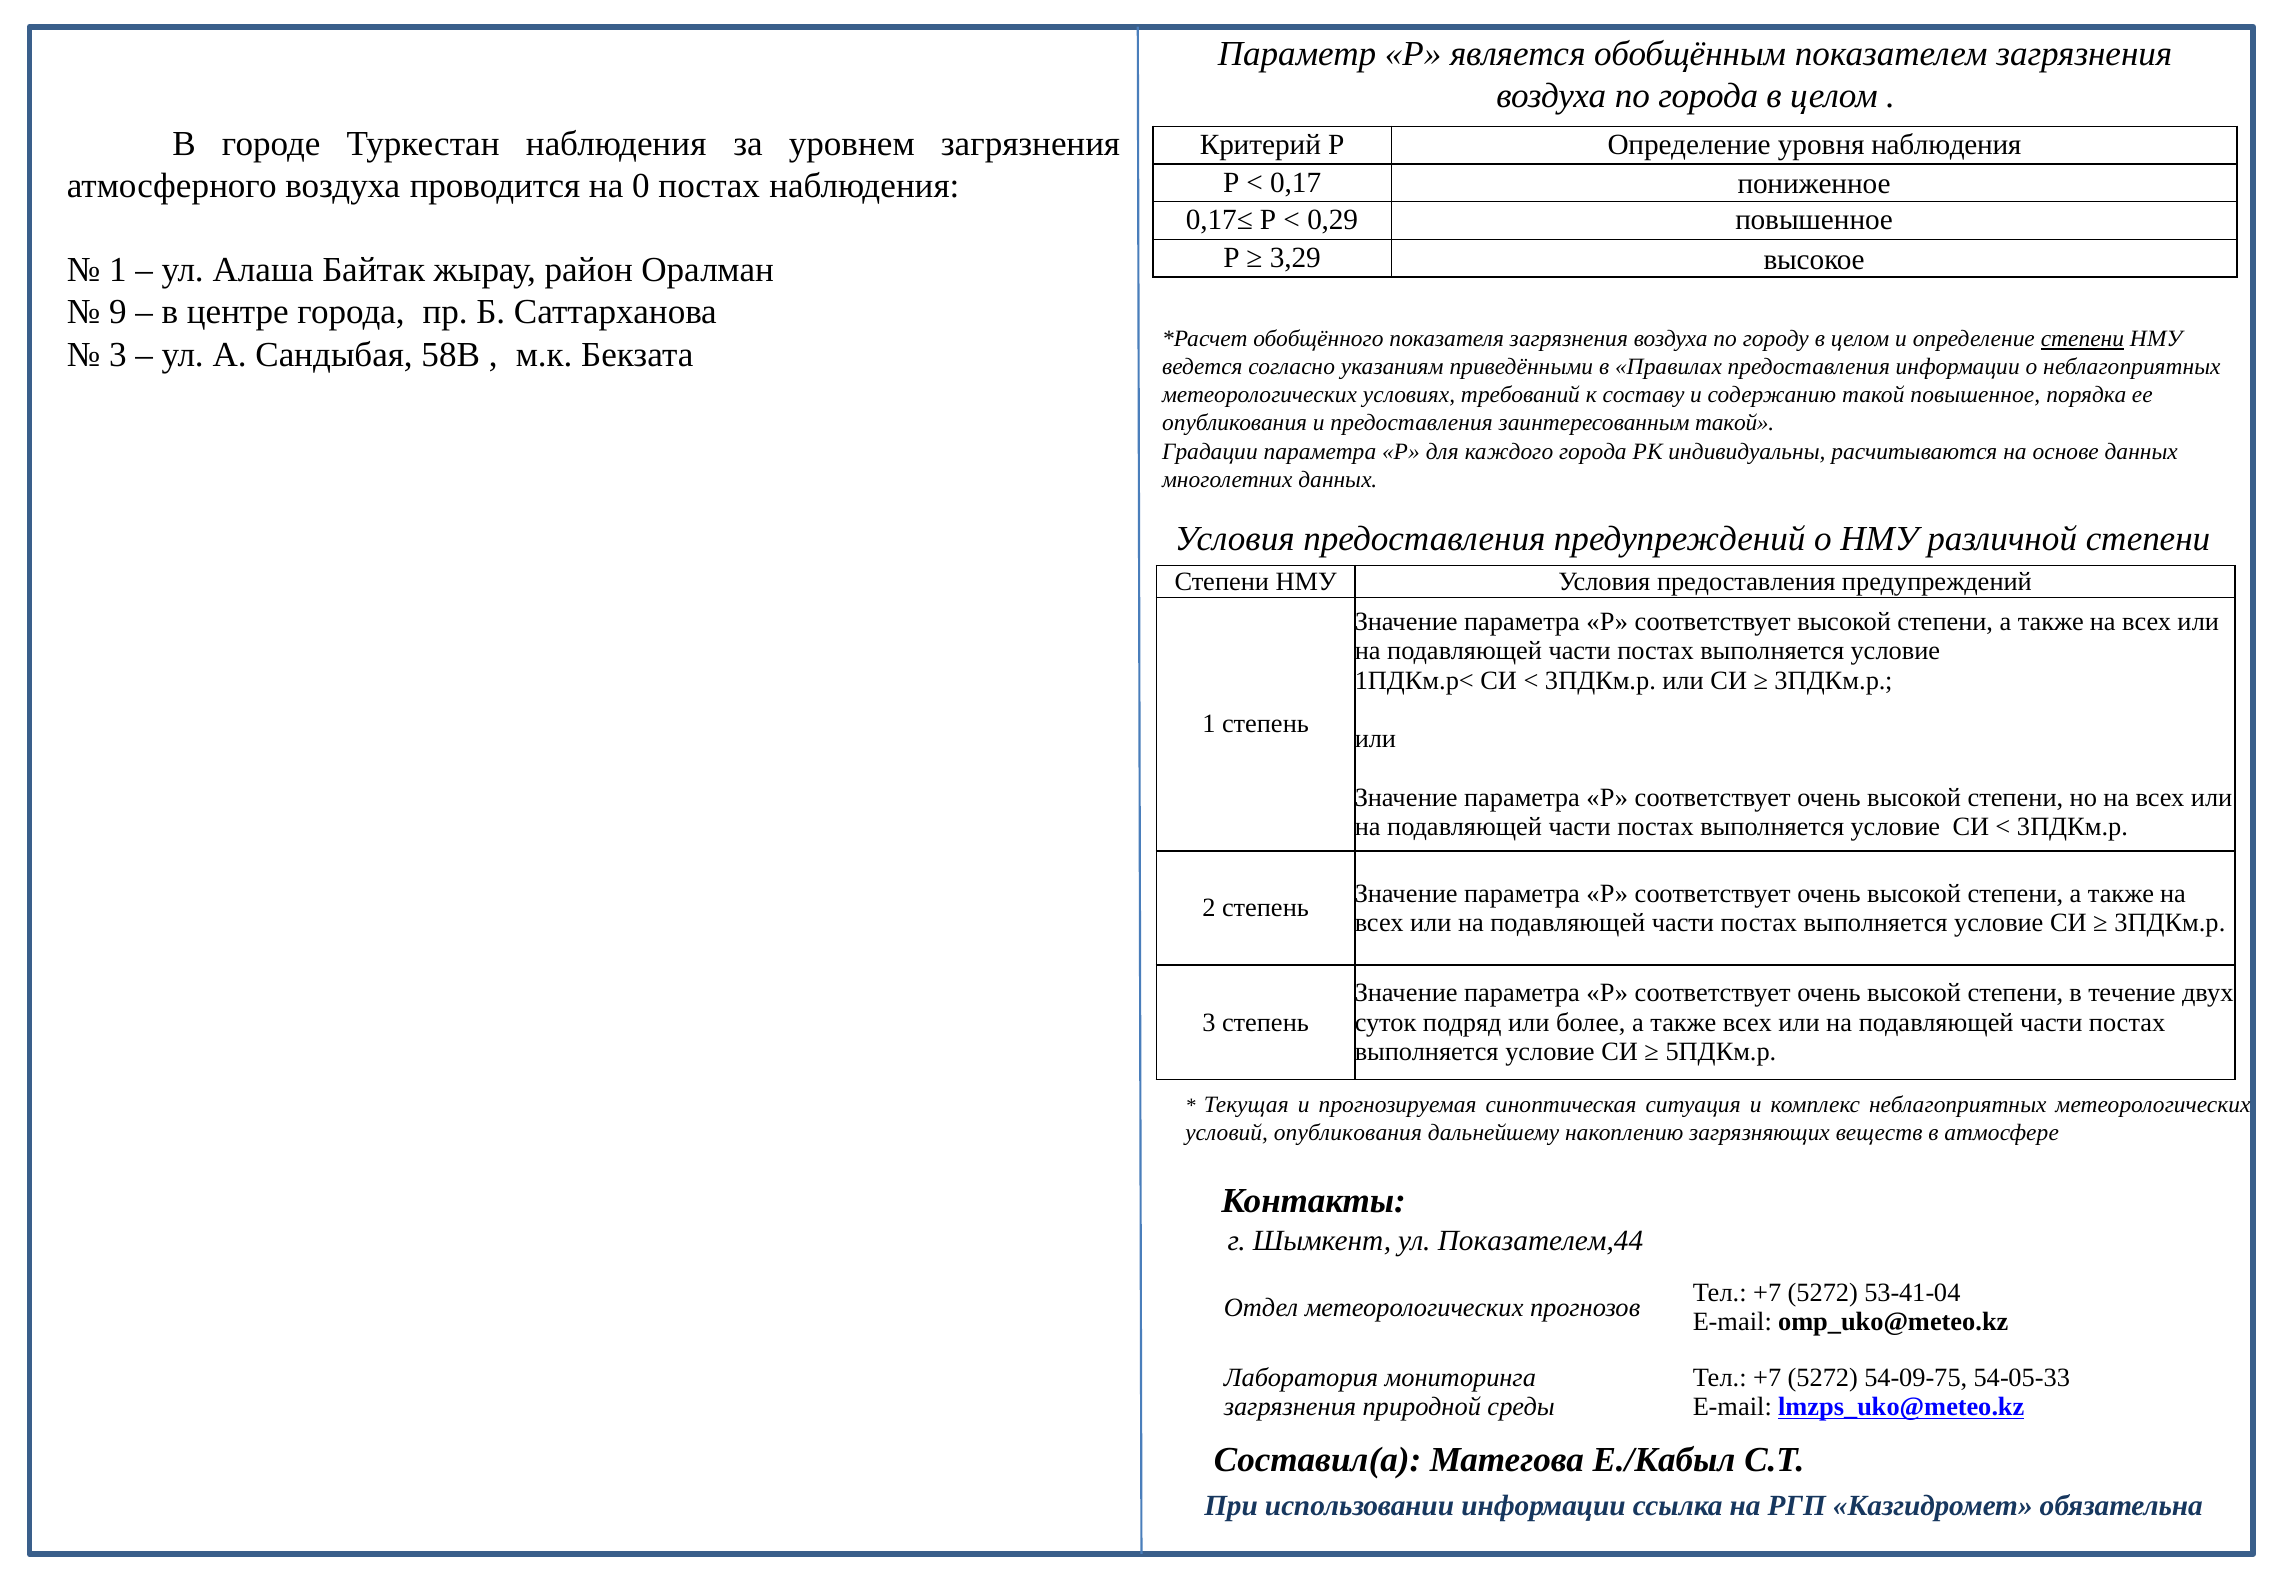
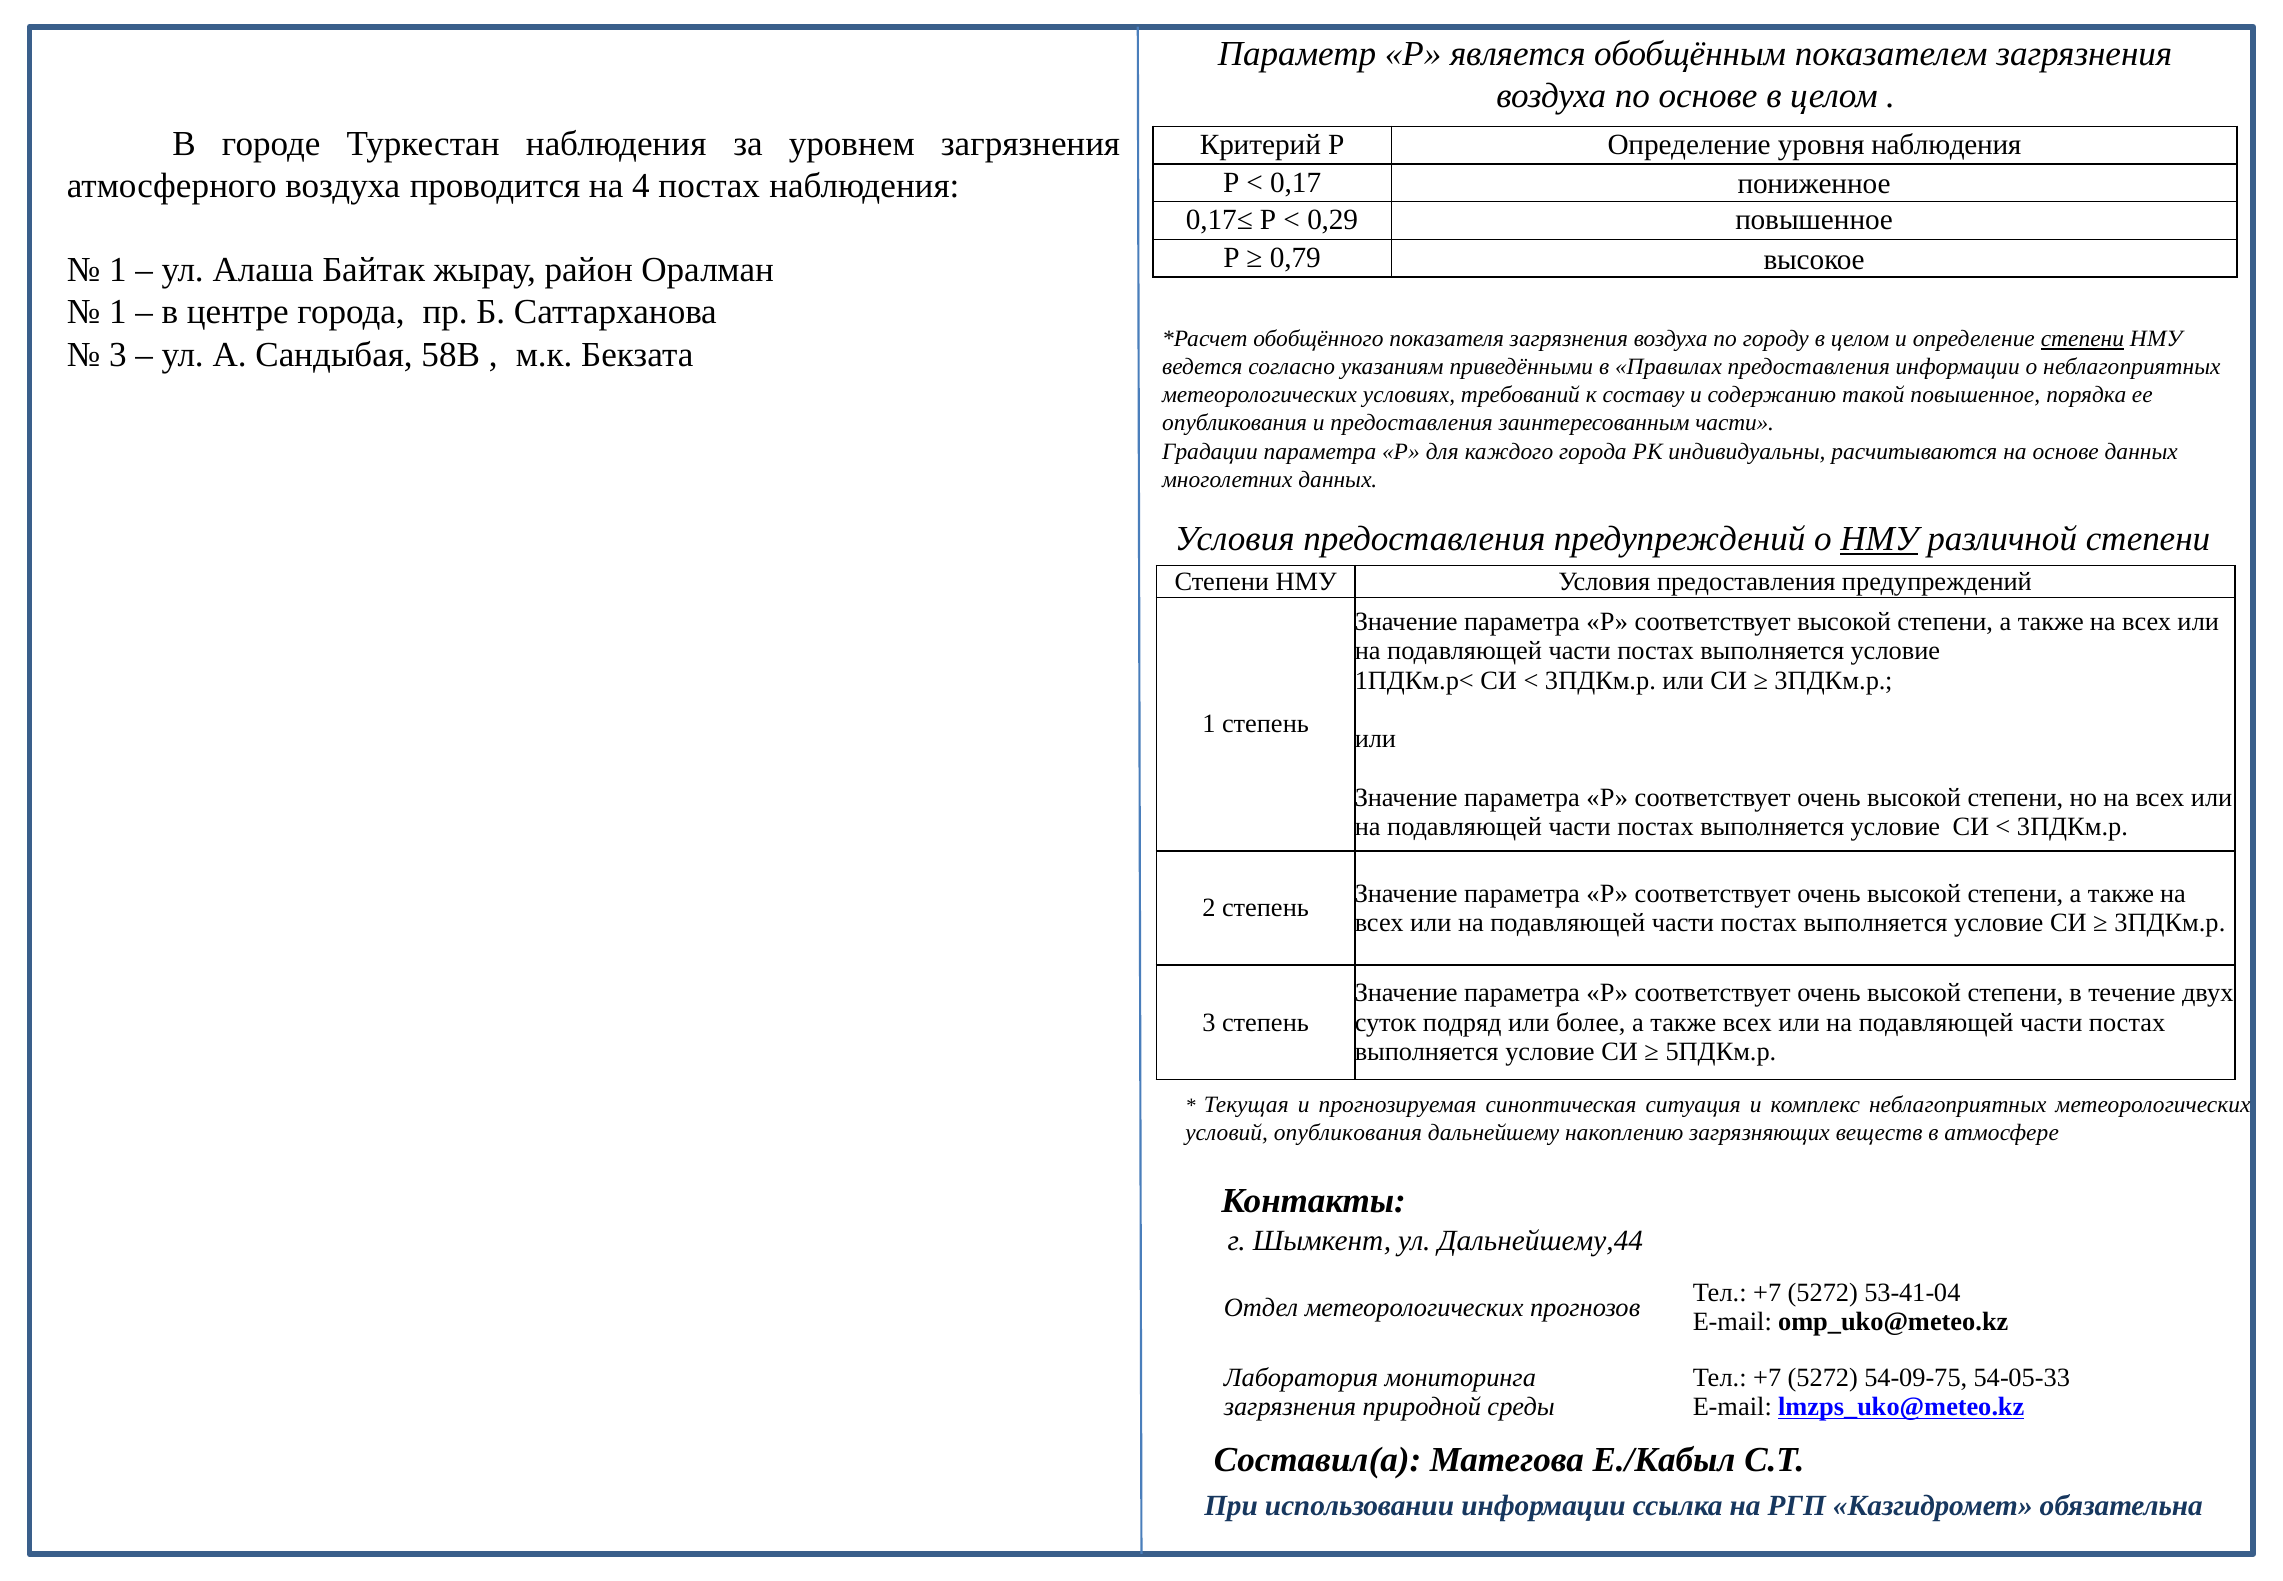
по города: города -> основе (1708, 96)
0: 0 -> 4 (641, 186)
3,29: 3,29 -> 0,79 (1295, 258)
9: 9 -> 1 (118, 312)
заинтересованным такой: такой -> части (1735, 423)
НМУ underline: none -> present (1879, 538)
Показателем,44: Показателем,44 -> Дальнейшему,44 (1540, 1241)
